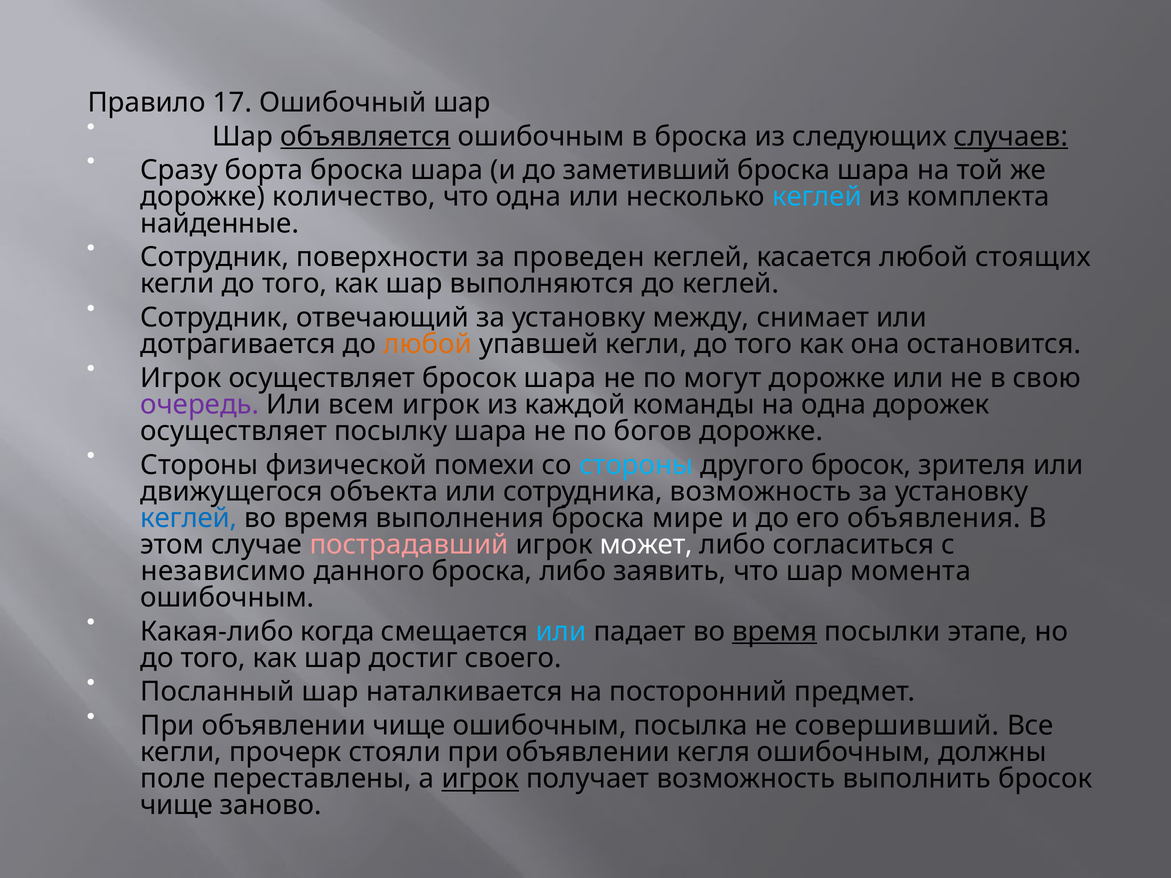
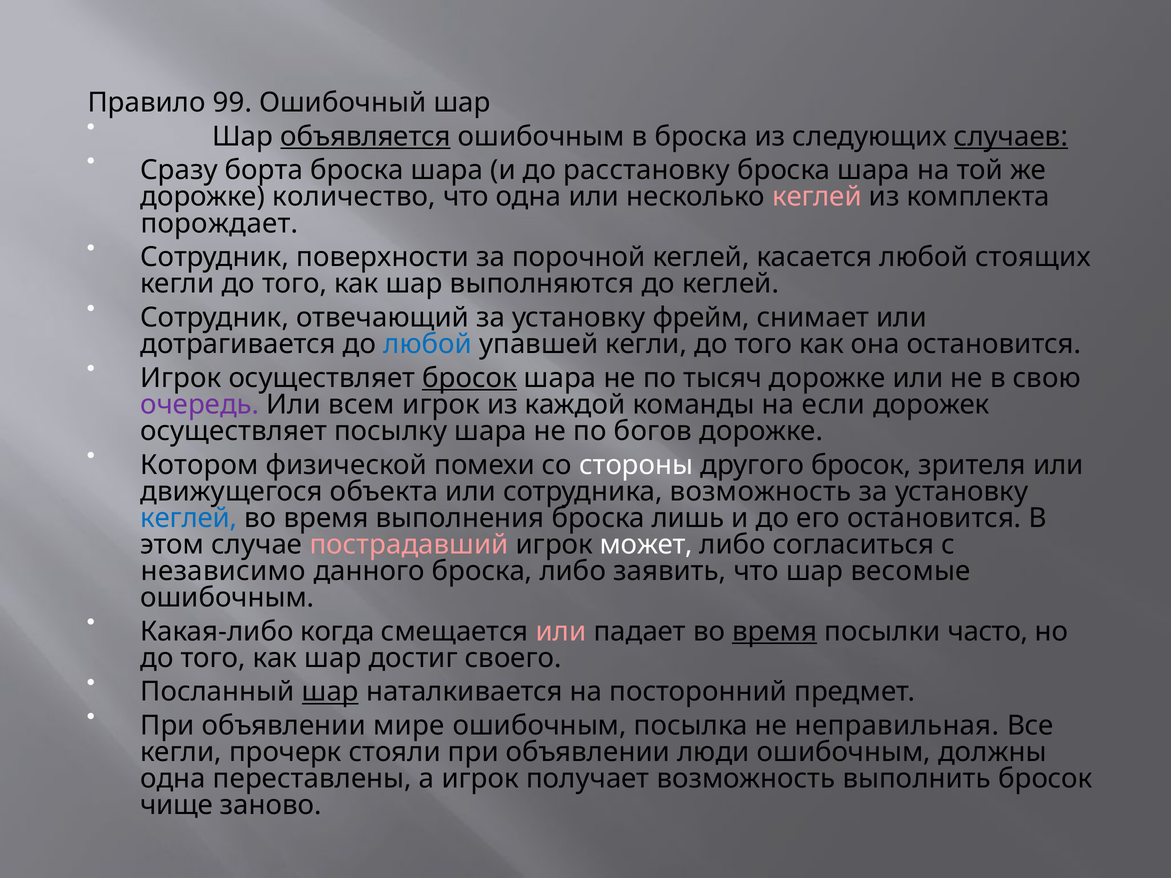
17: 17 -> 99 (232, 103)
заметивший: заметивший -> расстановку (647, 170)
кеглей colour: light blue -> pink (817, 197)
найденные: найденные -> порождает (219, 223)
проведен: проведен -> порочной (579, 257)
между: между -> фрейм (701, 318)
любой colour: orange -> blue (428, 344)
бросок underline: none -> present (470, 378)
могут: могут -> тысяч (723, 378)
на одна: одна -> если (834, 405)
Стороны: Стороны -> Котором (199, 465)
стороны colour: light blue -> white (636, 465)
мире: мире -> лишь (688, 518)
его объявления: объявления -> остановится (934, 518)
момента: момента -> весомые (911, 571)
или colour: light blue -> pink (561, 632)
этапе: этапе -> часто (988, 632)
шар underline: none -> present (330, 692)
объявлении чище: чище -> мире (409, 726)
совершивший: совершивший -> неправильная (897, 726)
кегля: кегля -> люди (713, 752)
поле: поле -> одна (173, 779)
игрок underline: present -> none (480, 779)
